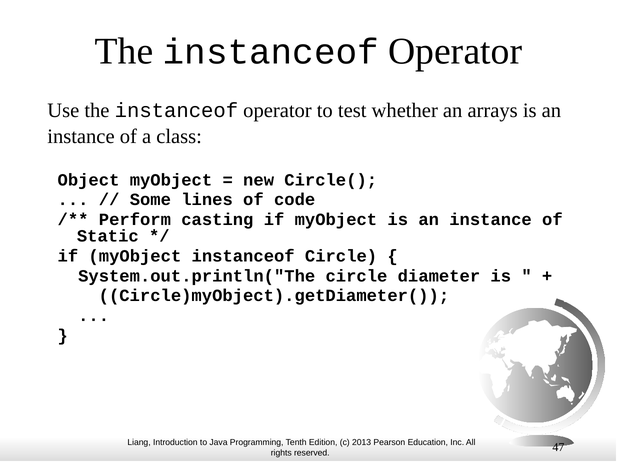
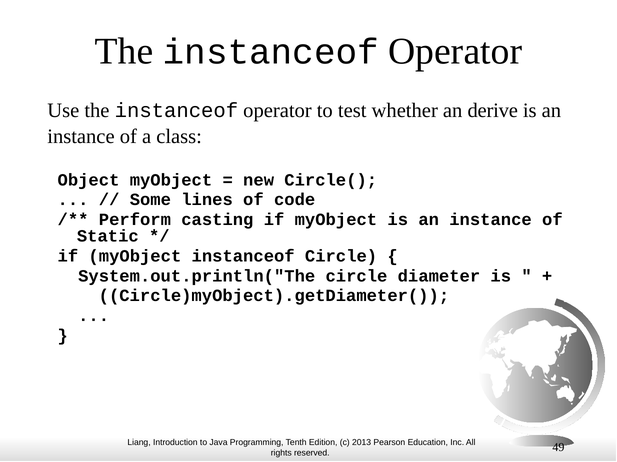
arrays: arrays -> derive (493, 111)
47: 47 -> 49 (558, 448)
